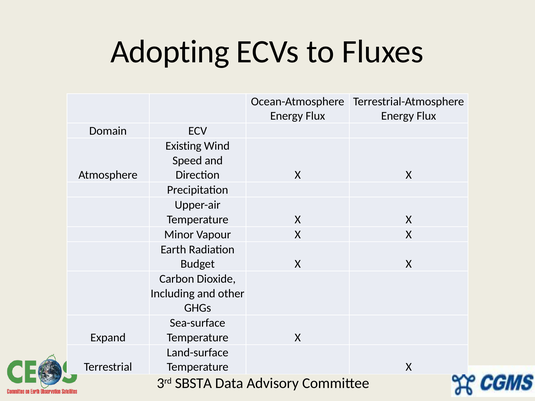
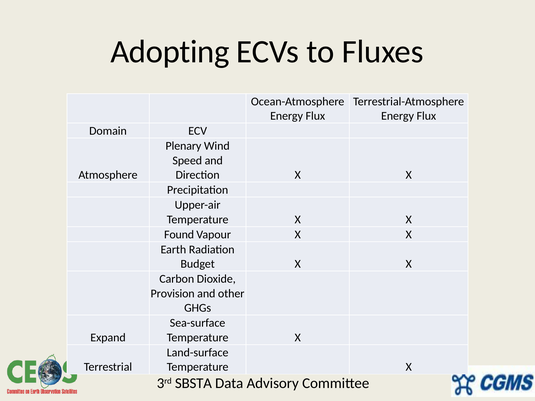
Existing: Existing -> Plenary (183, 146)
Minor: Minor -> Found (179, 235)
Including: Including -> Provision (173, 294)
